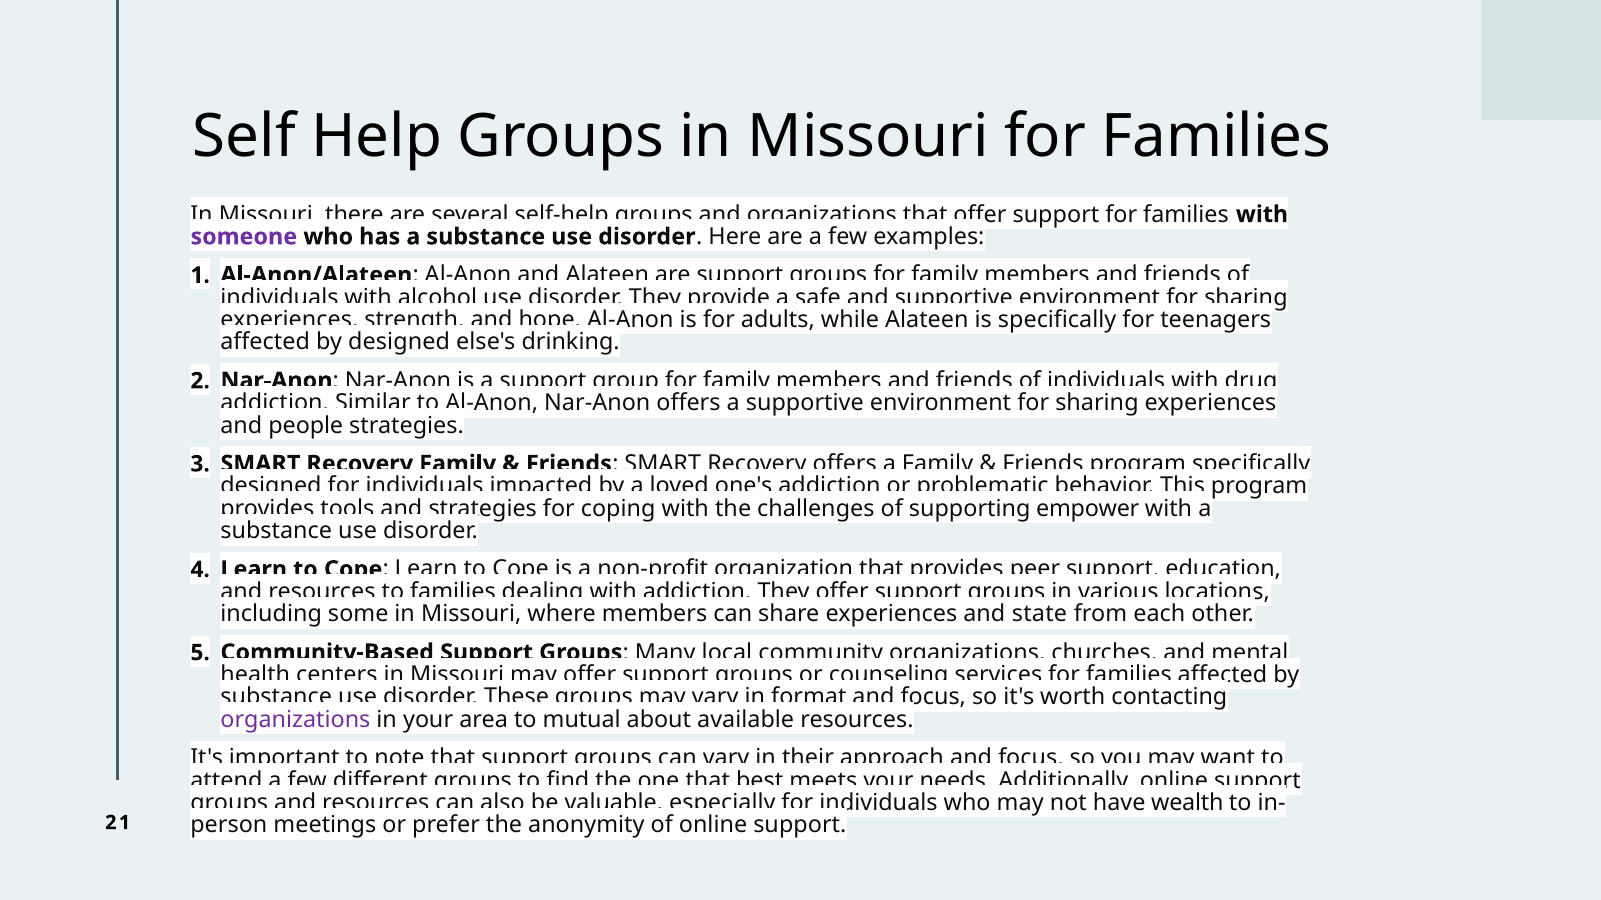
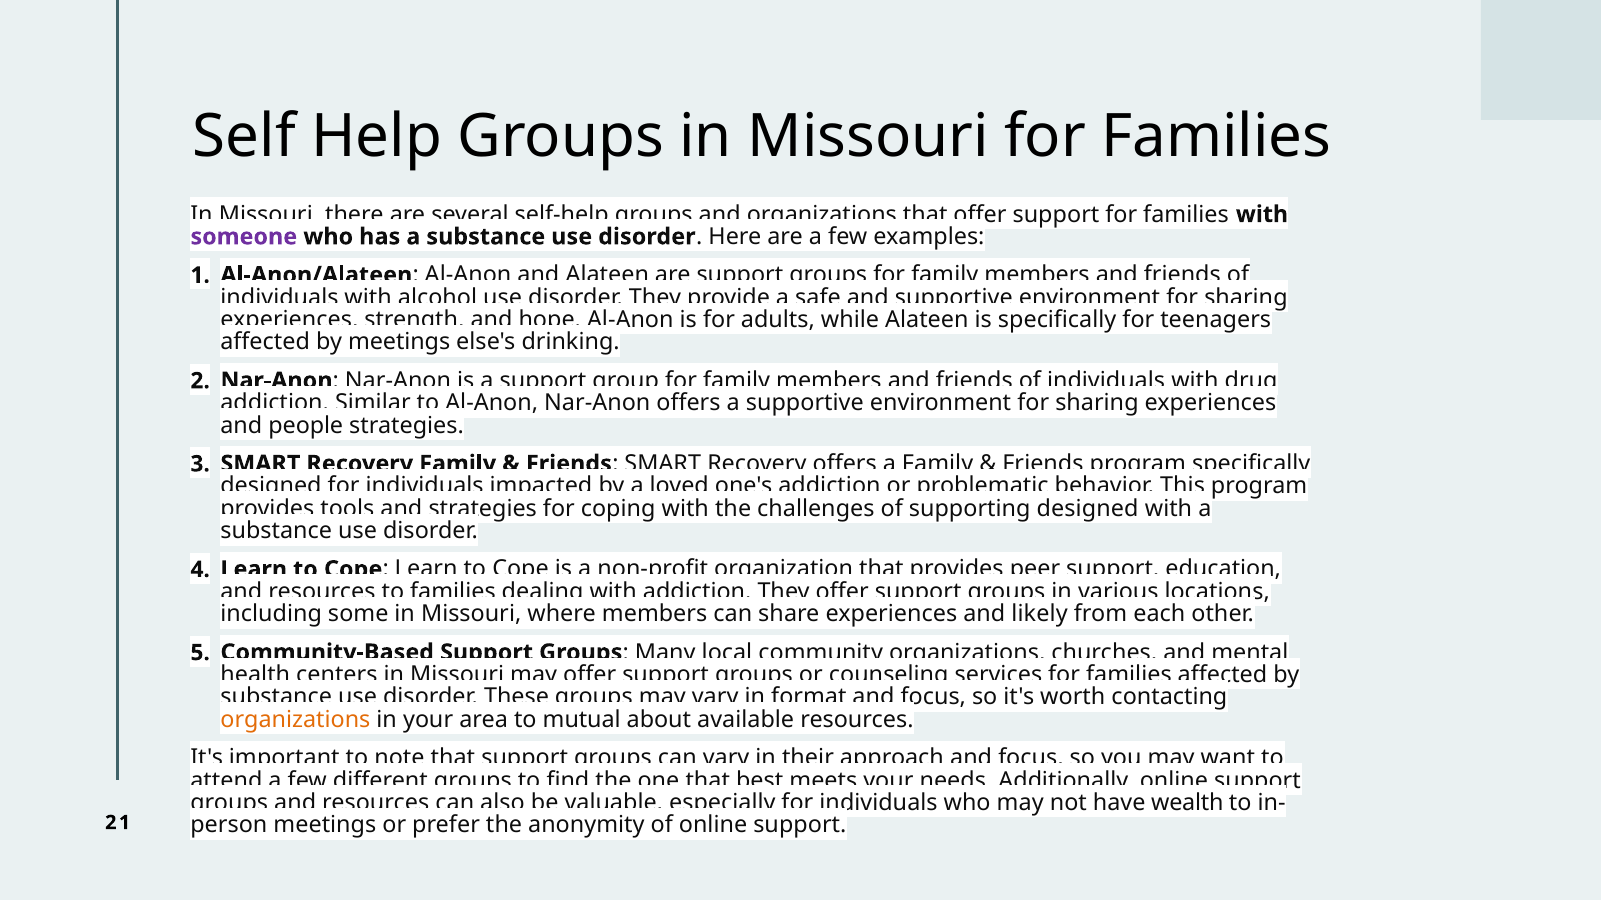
by designed: designed -> meetings (399, 342)
supporting empower: empower -> designed (1088, 509)
state: state -> likely (1040, 614)
organizations colour: purple -> orange (295, 720)
